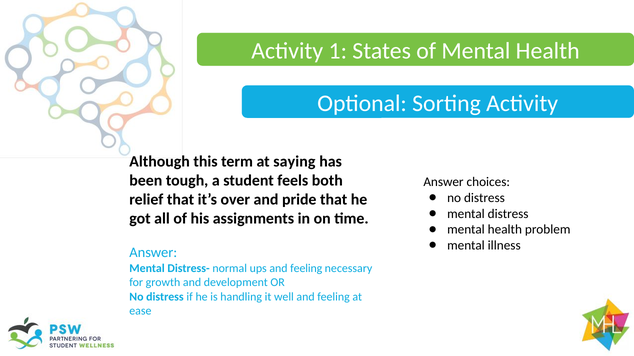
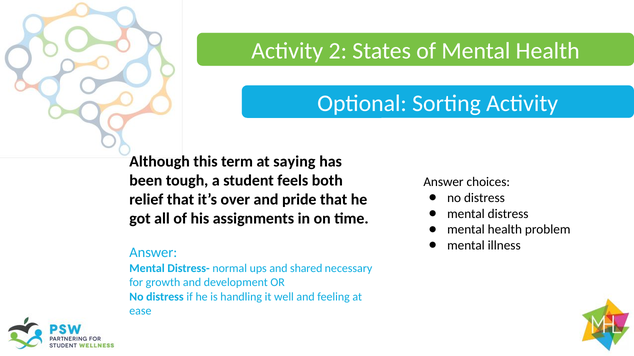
1: 1 -> 2 (338, 51)
ups and feeling: feeling -> shared (306, 269)
